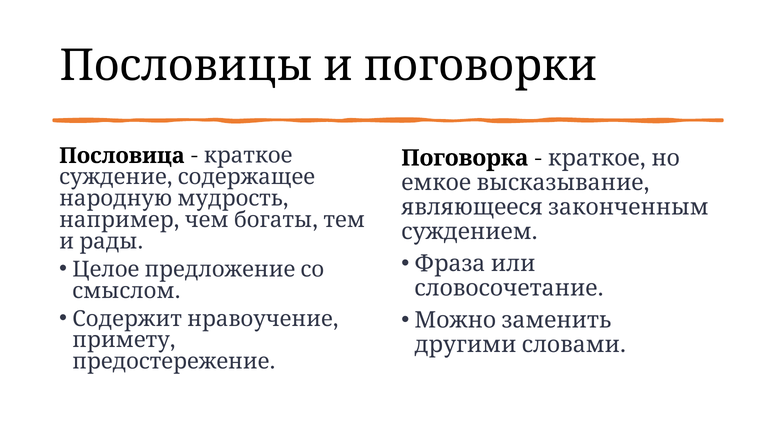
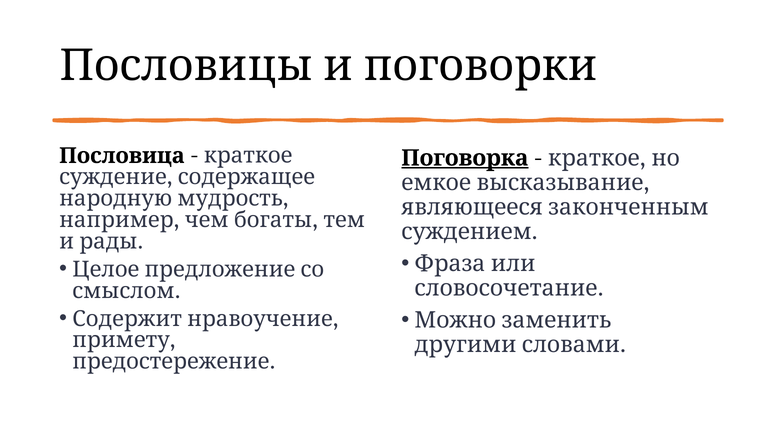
Поговорка underline: none -> present (465, 158)
